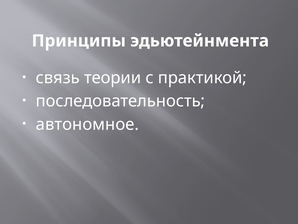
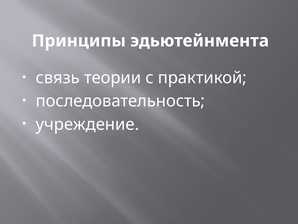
автономное: автономное -> учреждение (87, 124)
